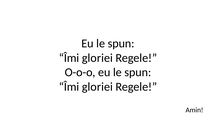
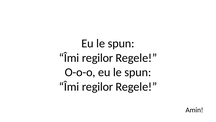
gloriei: gloriei -> regilor (97, 58)
gloriei: gloriei -> regilor (97, 86)
